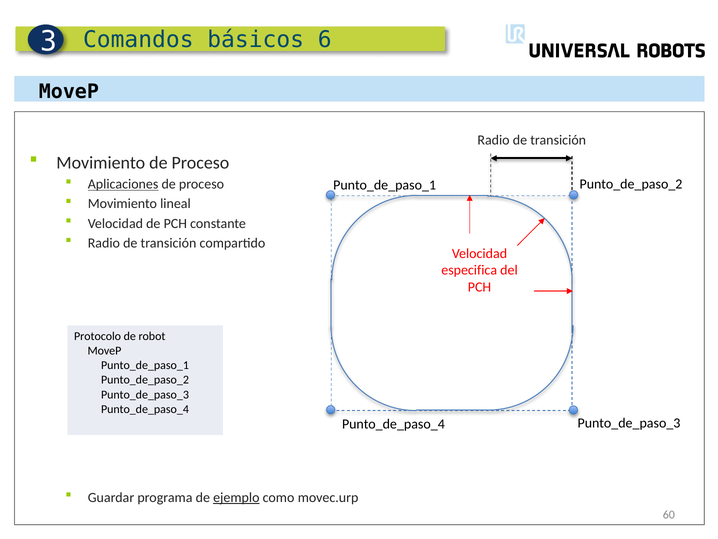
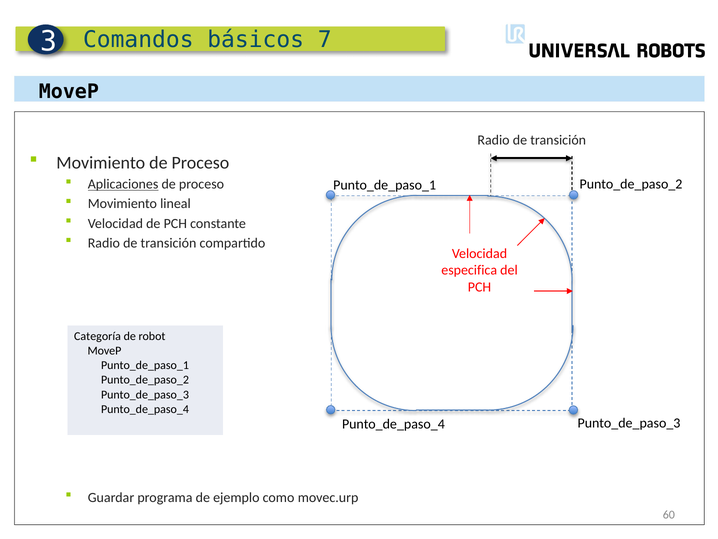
6: 6 -> 7 (325, 39)
Protocolo: Protocolo -> Categoría (97, 336)
ejemplo underline: present -> none (236, 497)
